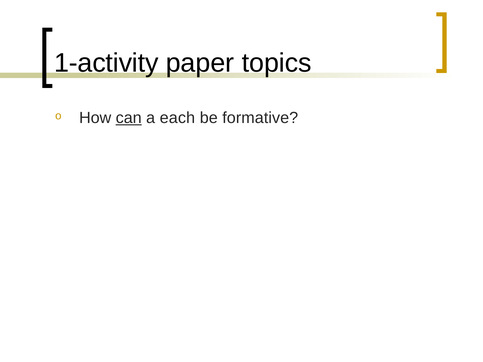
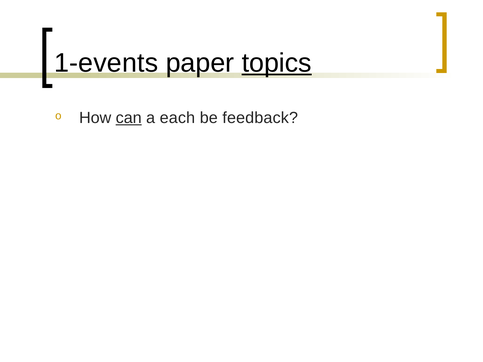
1-activity: 1-activity -> 1-events (106, 63)
topics underline: none -> present (277, 63)
formative: formative -> feedback (260, 118)
